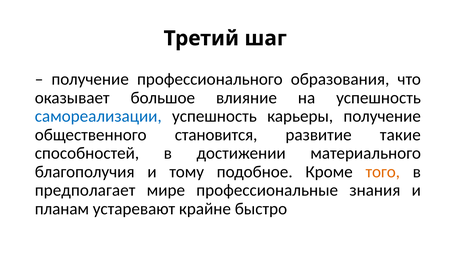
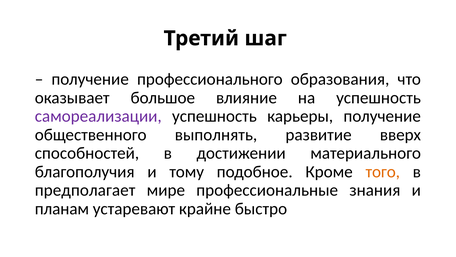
самореализации colour: blue -> purple (98, 116)
становится: становится -> выполнять (216, 135)
такие: такие -> вверх (400, 135)
